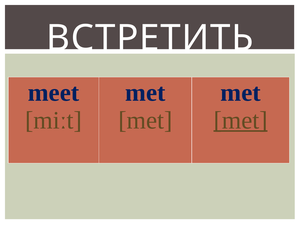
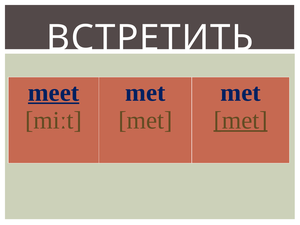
meet underline: none -> present (54, 93)
